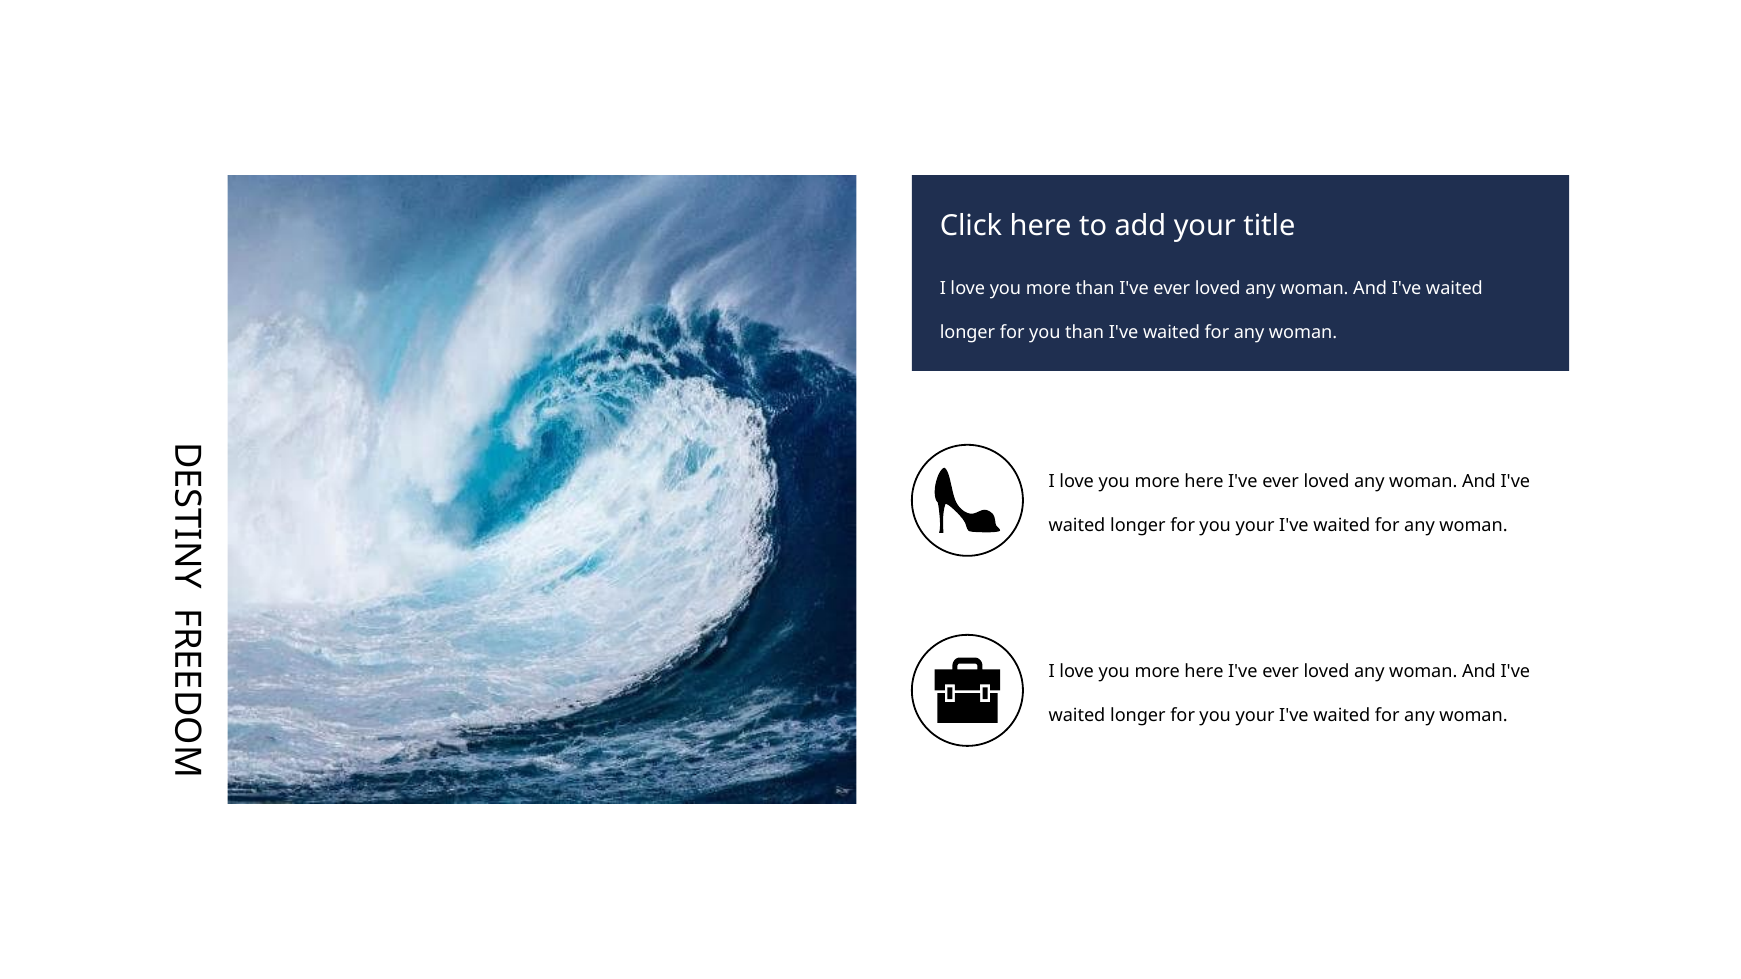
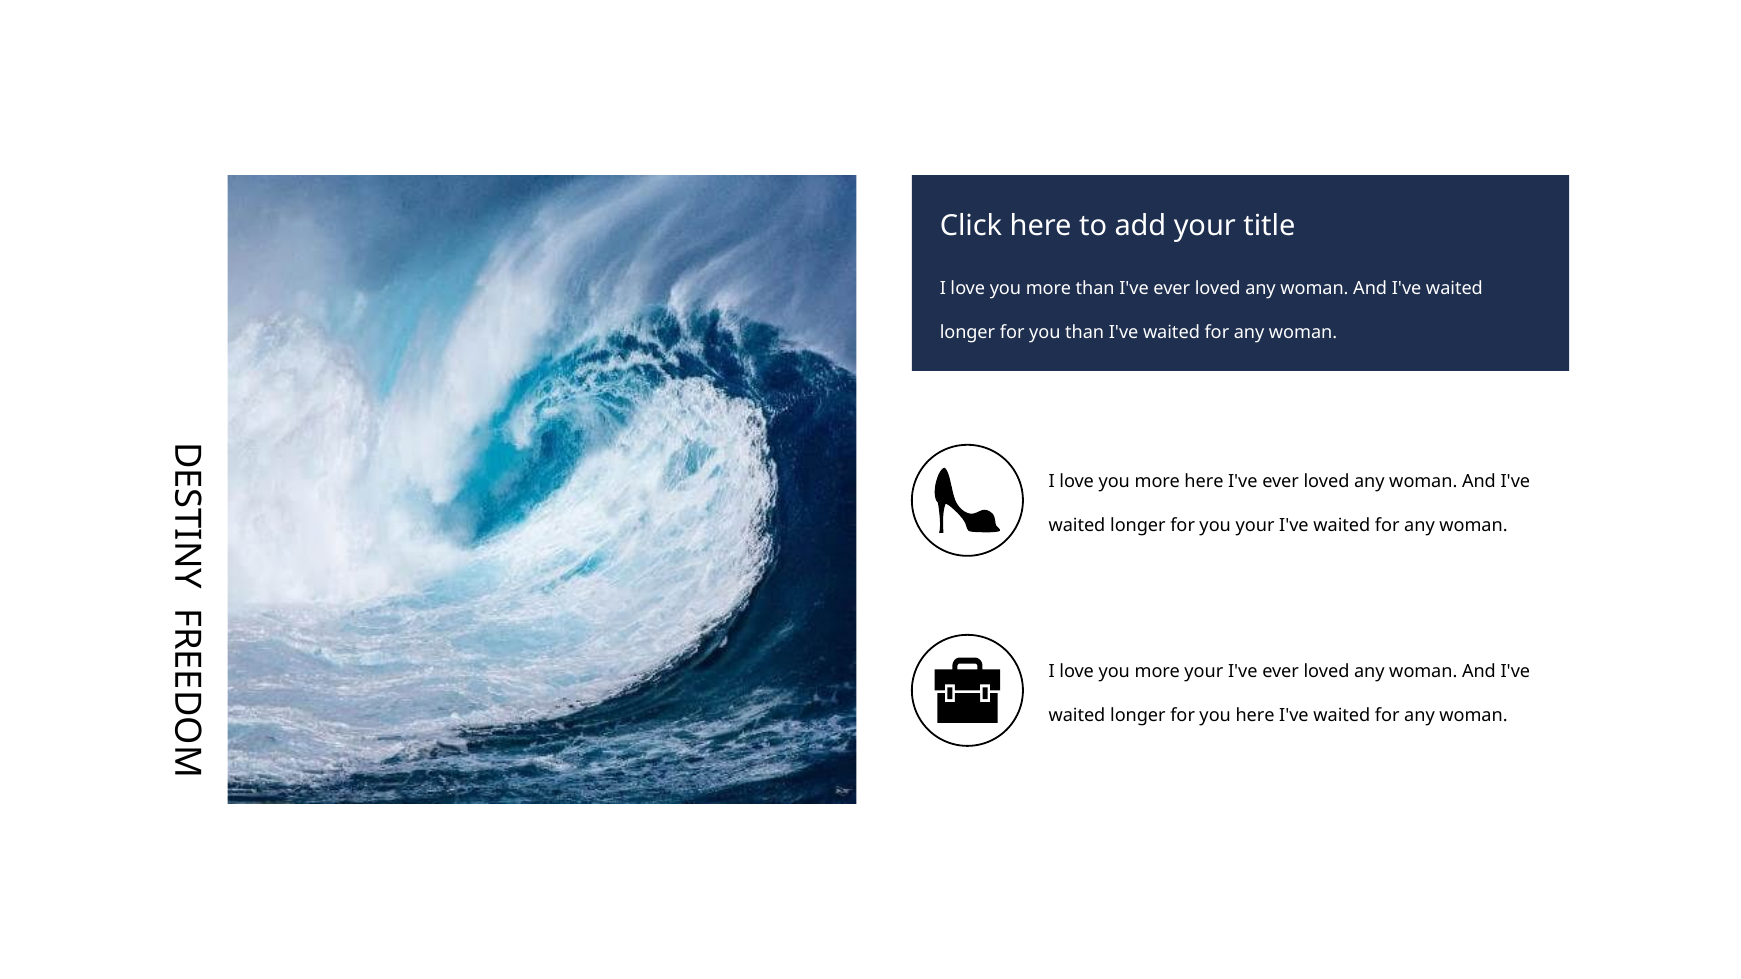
here: here -> your (1204, 672)
your: your -> here (1255, 715)
